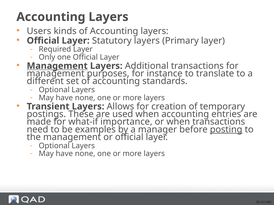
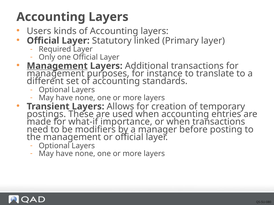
Statutory layers: layers -> linked (147, 41)
examples: examples -> modifiers (95, 130)
posting underline: present -> none (226, 130)
